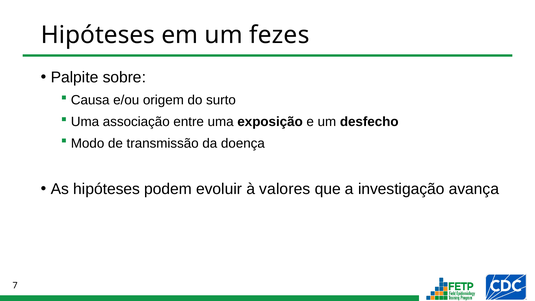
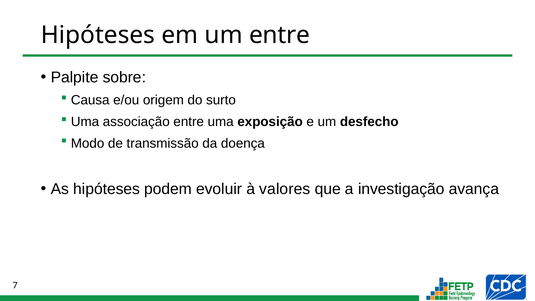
um fezes: fezes -> entre (280, 35)
